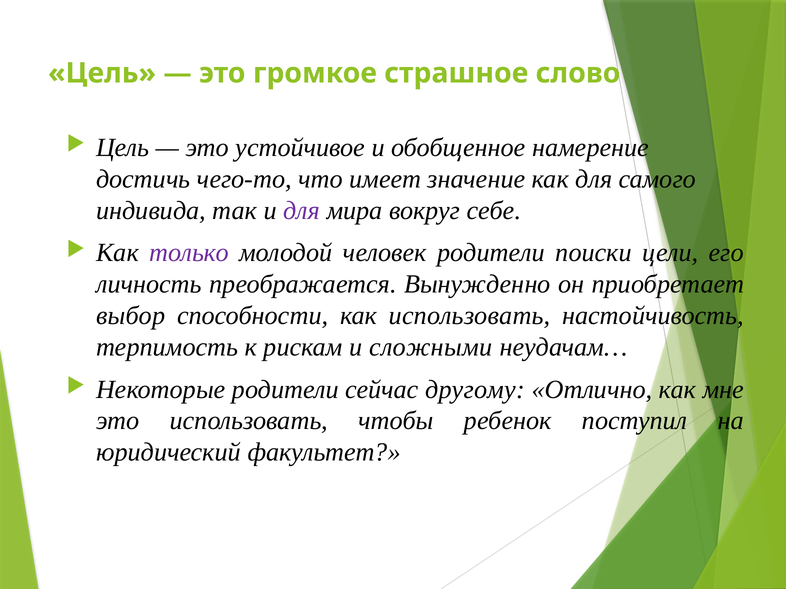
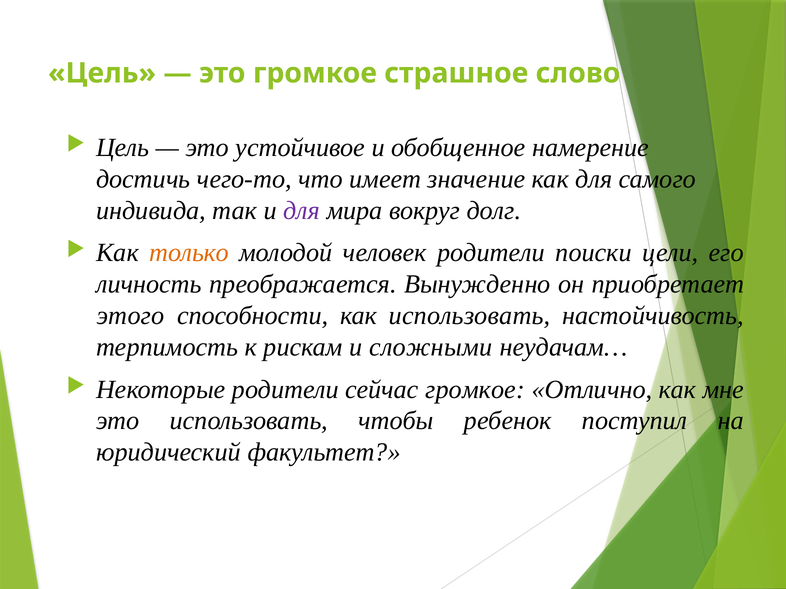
себе: себе -> долг (494, 211)
только colour: purple -> orange (189, 253)
выбор: выбор -> этого (131, 316)
сейчас другому: другому -> громкое (475, 390)
